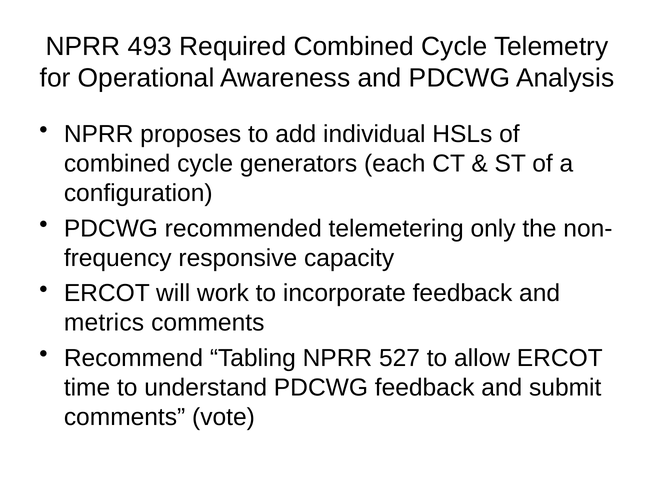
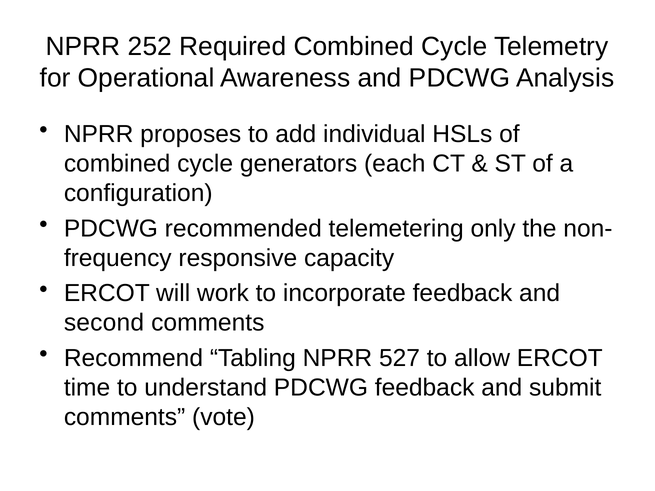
493: 493 -> 252 (150, 47)
metrics: metrics -> second (104, 323)
